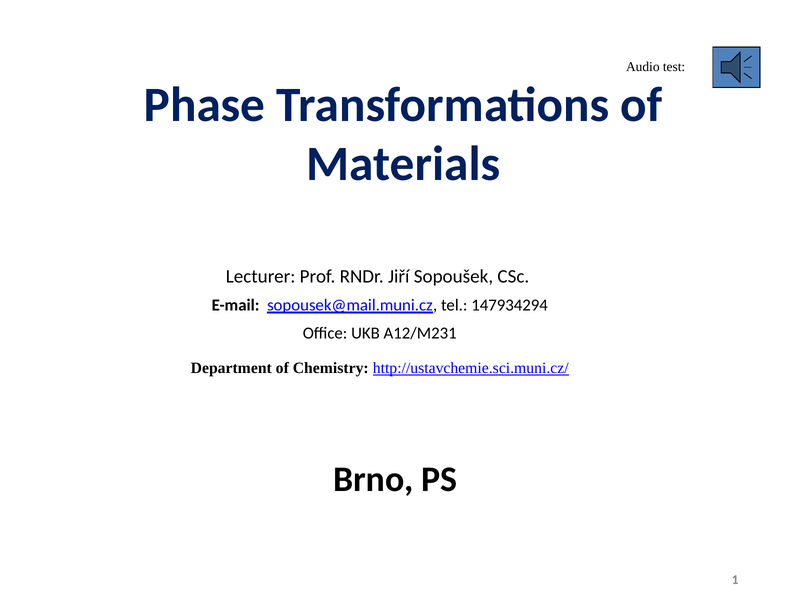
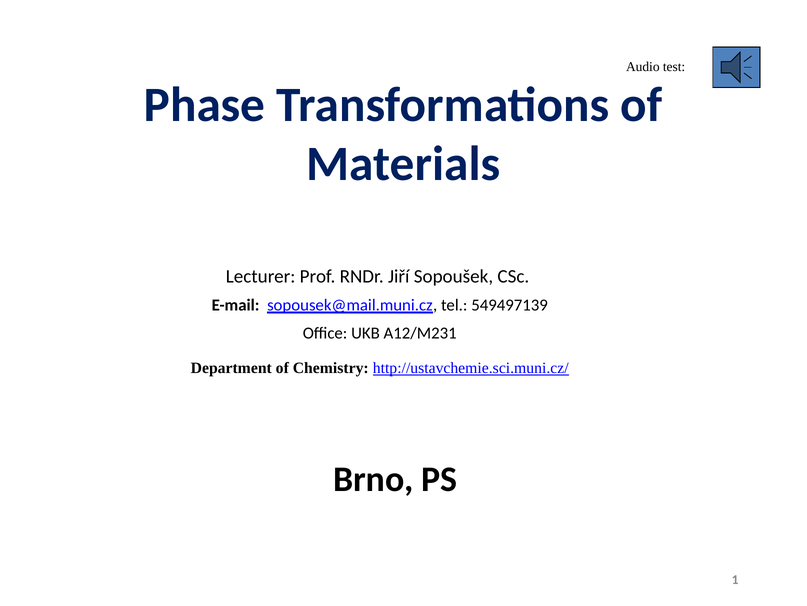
147934294: 147934294 -> 549497139 (510, 305)
